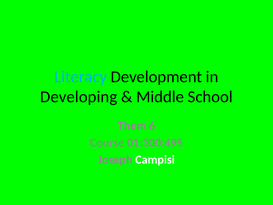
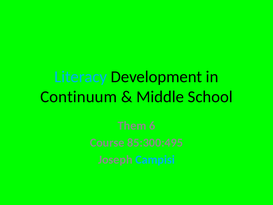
Developing: Developing -> Continuum (79, 97)
01:300:495: 01:300:495 -> 85:300:495 (155, 143)
Campisi colour: white -> light blue (155, 160)
